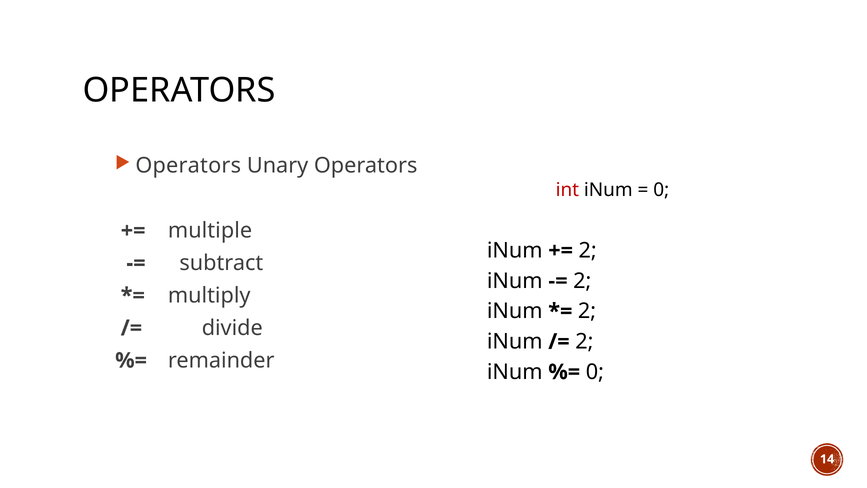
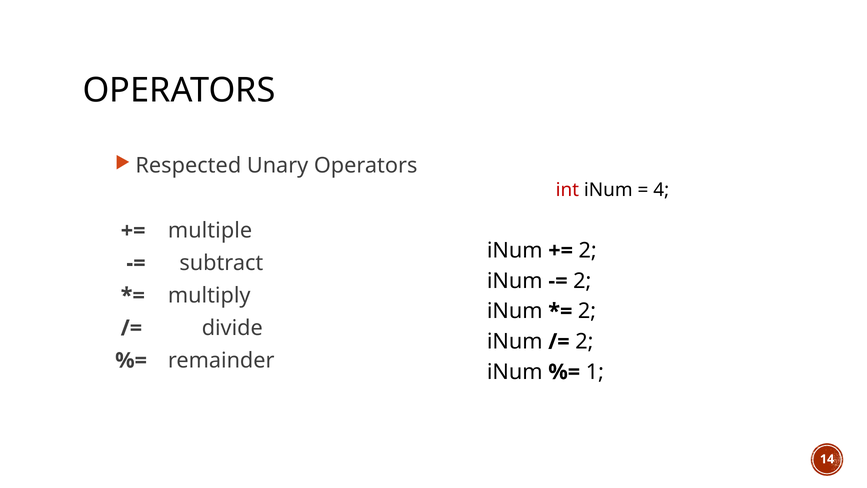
Operators: Operators -> Respected (188, 166)
0: 0 -> 4 (661, 190)
0: 0 -> 1 (595, 372)
